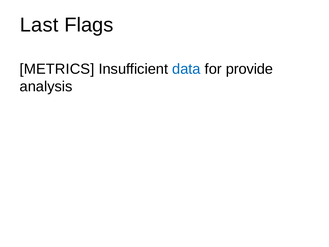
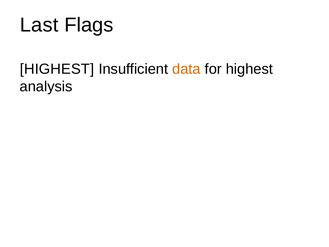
METRICS: METRICS -> HIGHEST (57, 69)
data colour: blue -> orange (186, 69)
for provide: provide -> highest (249, 69)
